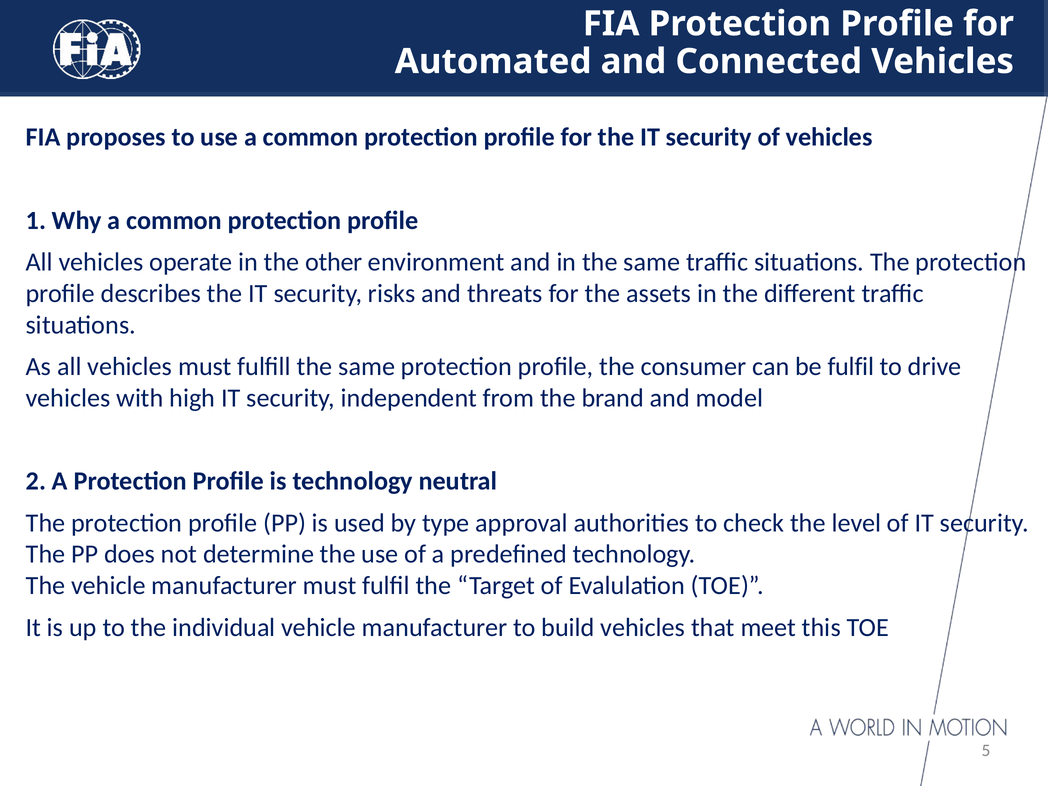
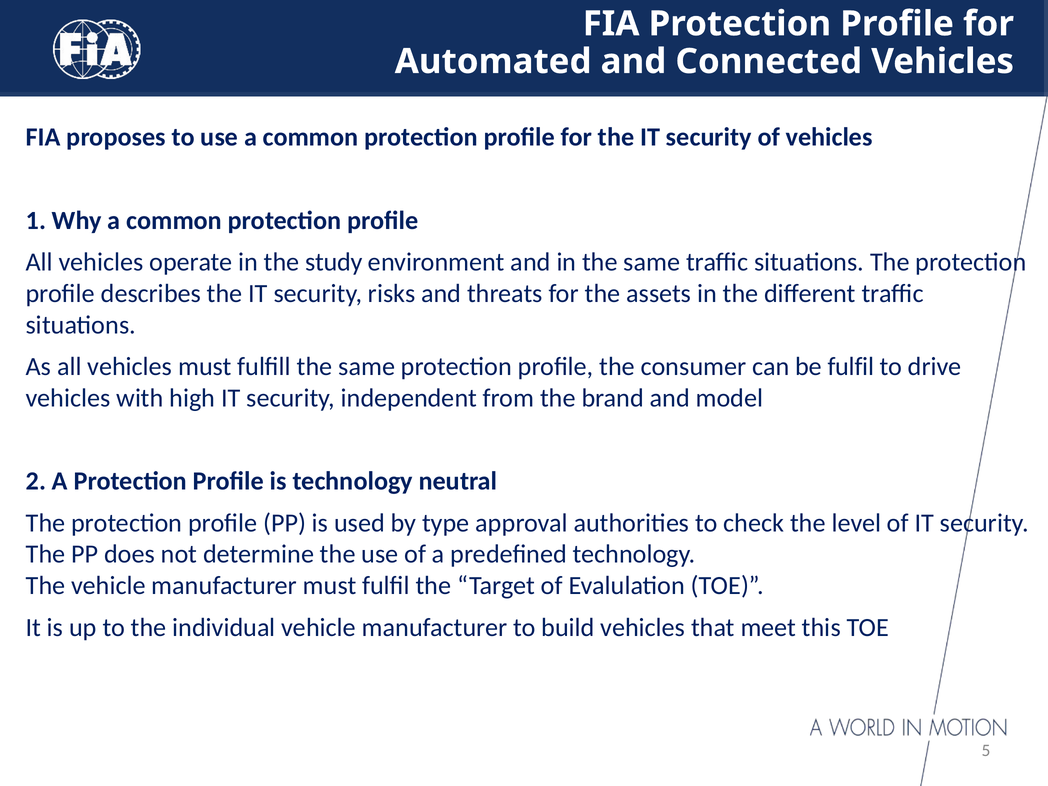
other: other -> study (334, 262)
